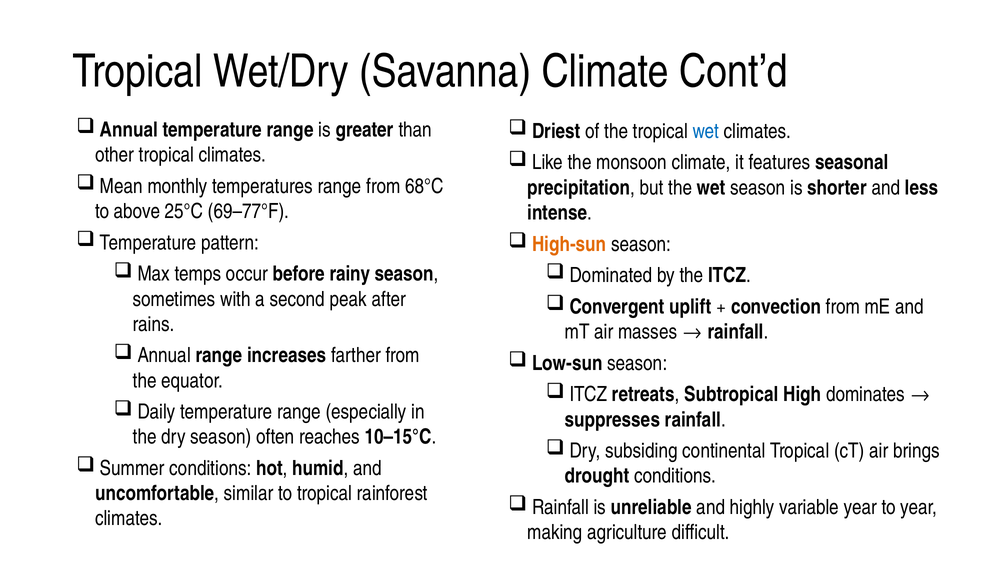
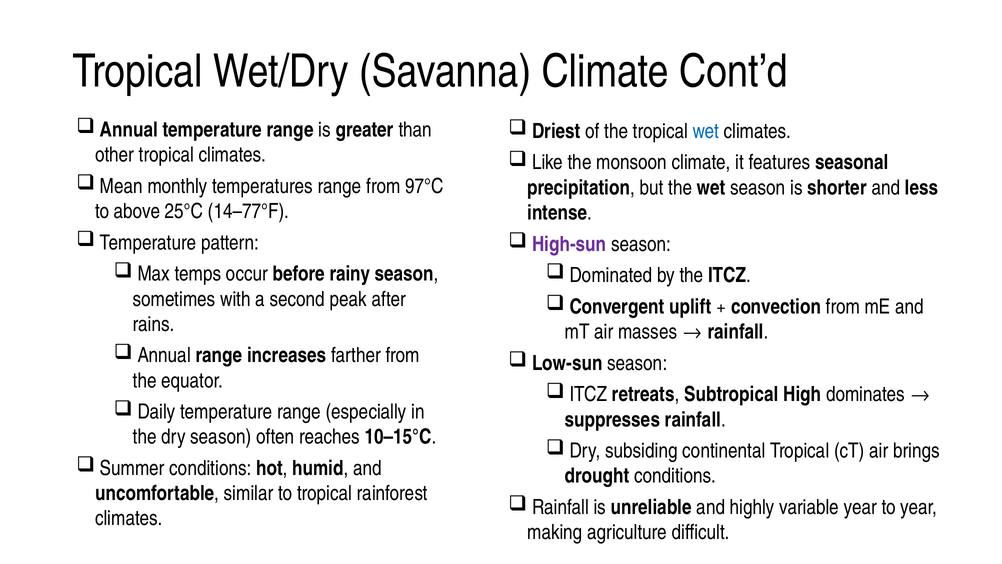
68°C: 68°C -> 97°C (424, 186)
69–77°F: 69–77°F -> 14–77°F (249, 211)
High-sun colour: orange -> purple (569, 244)
